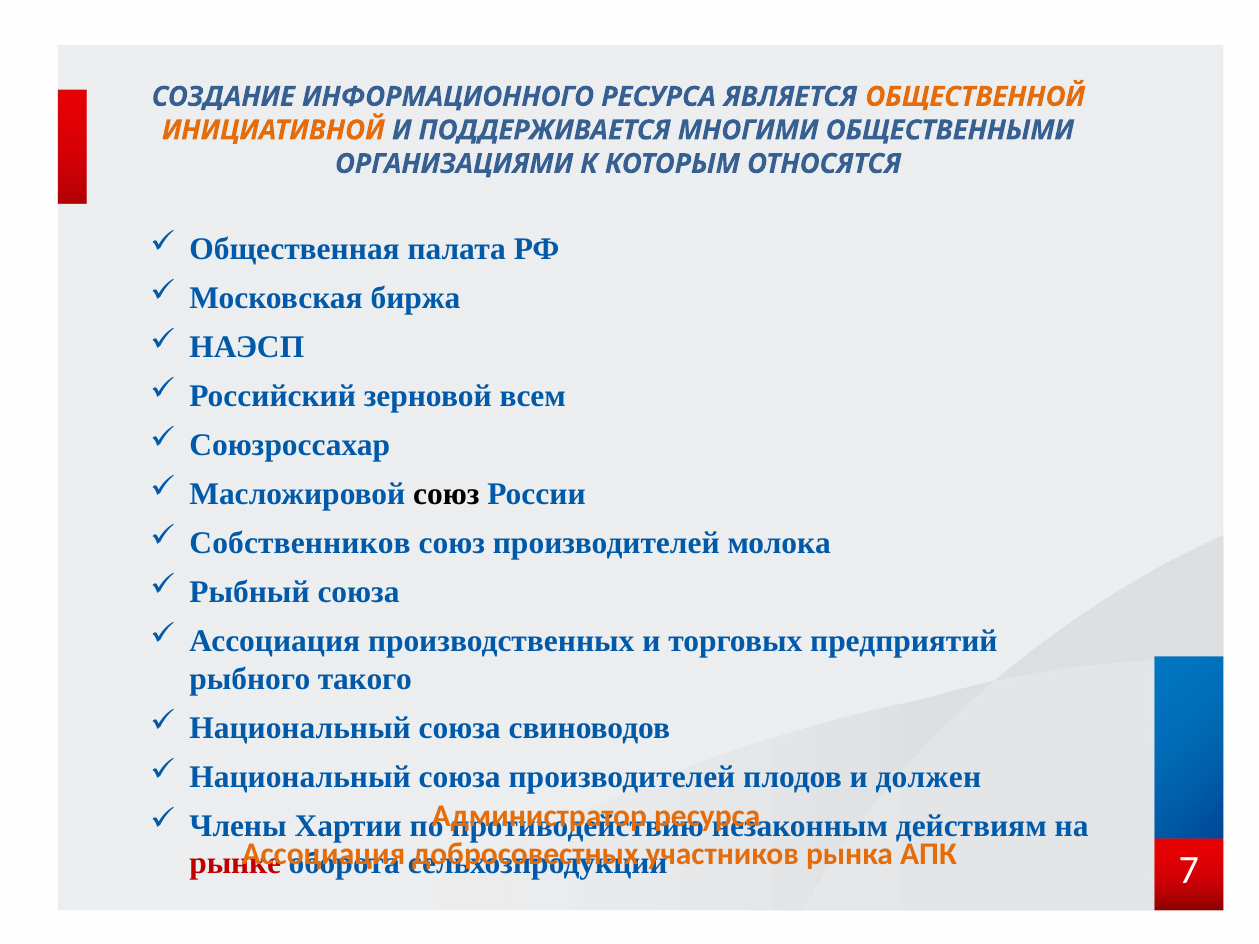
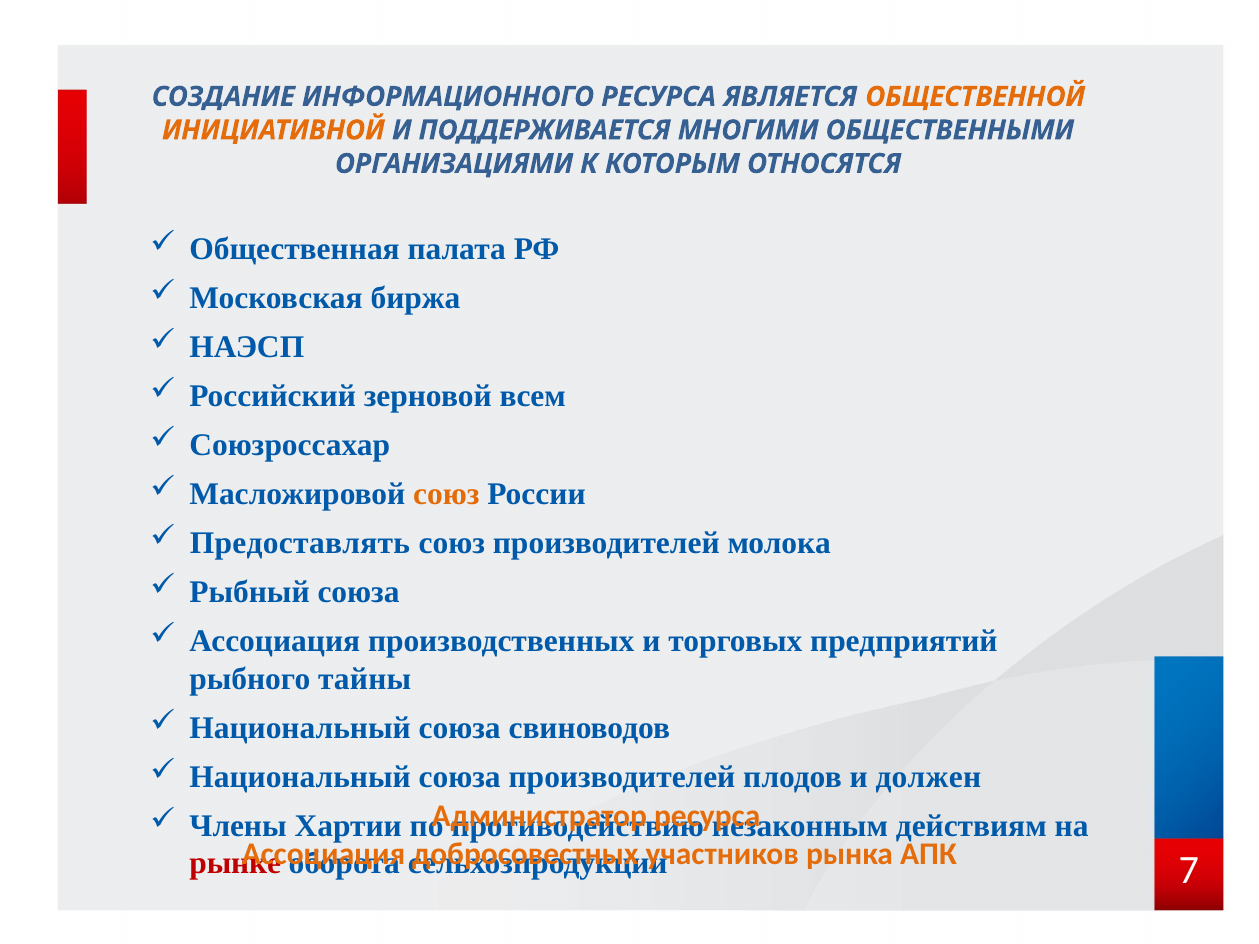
союз colour: black -> orange (446, 494)
Собственников: Собственников -> Предоставлять (300, 543)
такого: такого -> тайны (365, 679)
